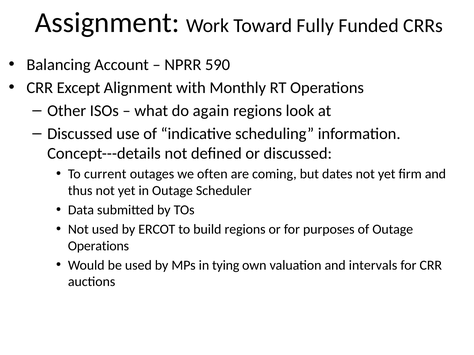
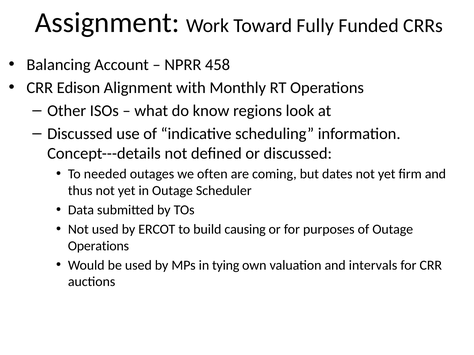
590: 590 -> 458 (218, 65)
Except: Except -> Edison (78, 88)
again: again -> know (211, 111)
current: current -> needed (105, 174)
build regions: regions -> causing (245, 230)
